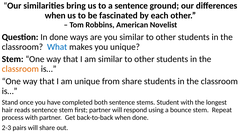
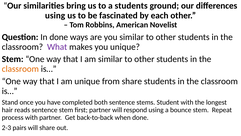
a sentence: sentence -> students (131, 6)
when: when -> using (55, 15)
What colour: blue -> purple (57, 47)
